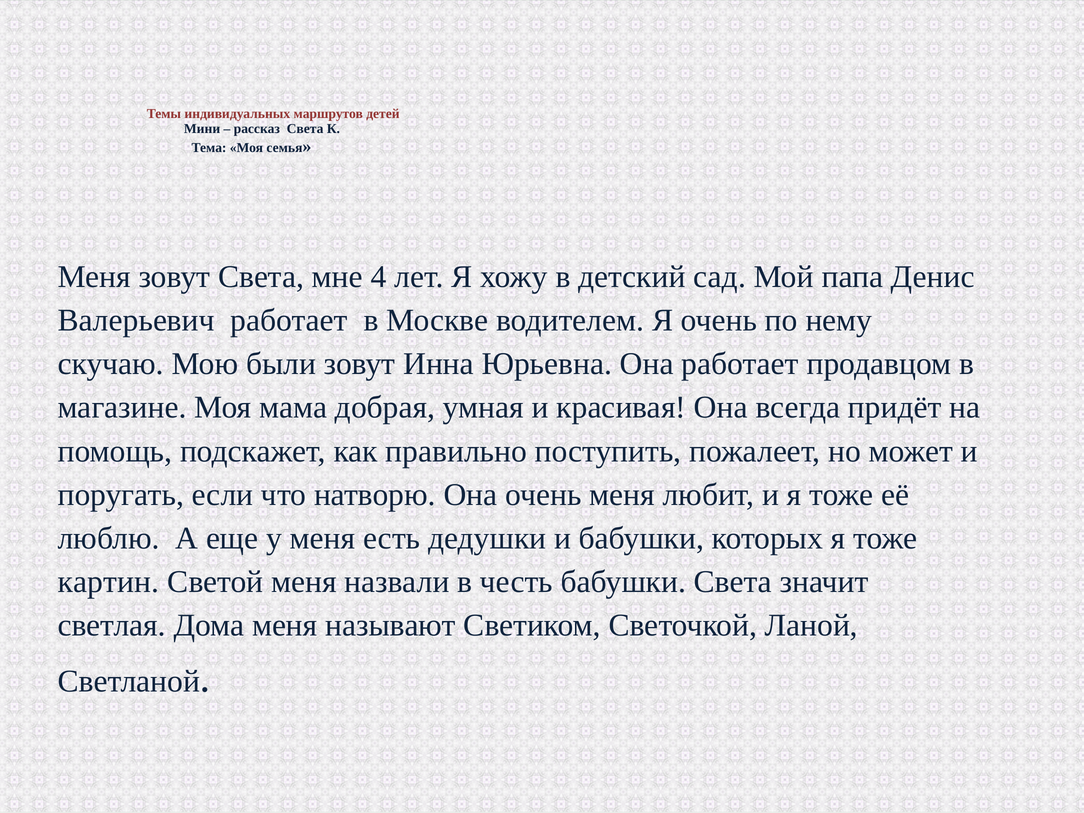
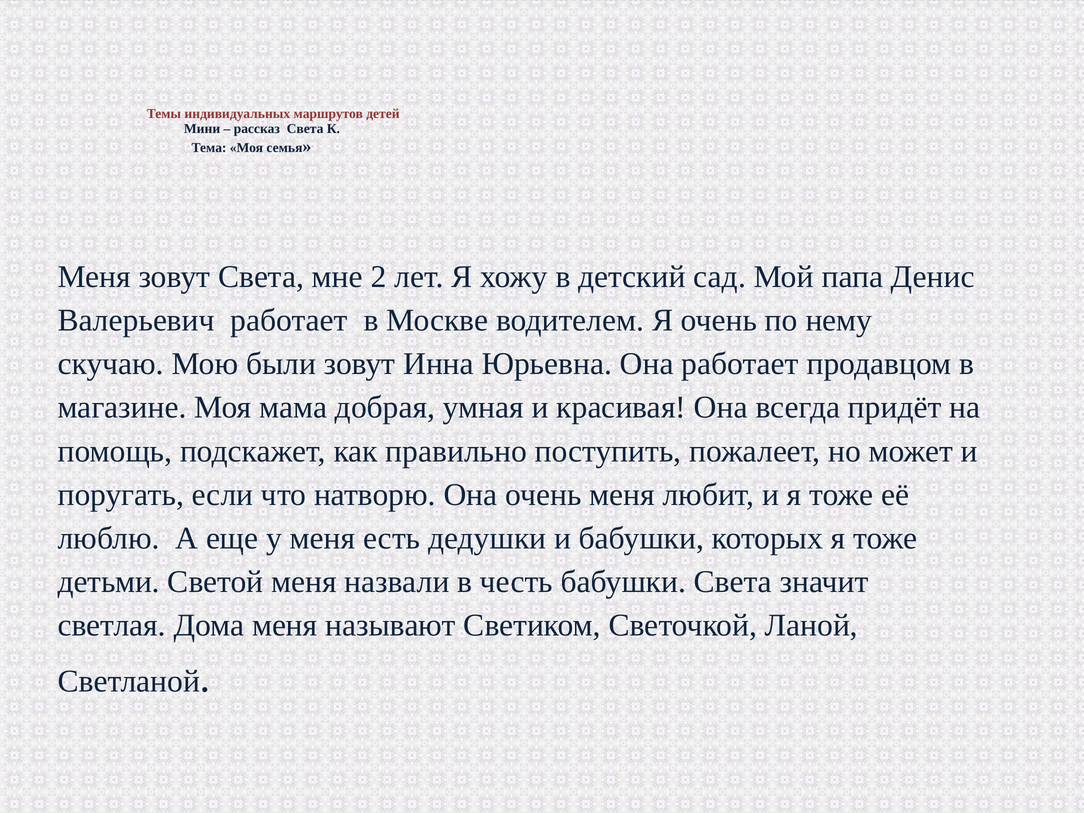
4: 4 -> 2 (379, 277)
картин: картин -> детьми (109, 582)
